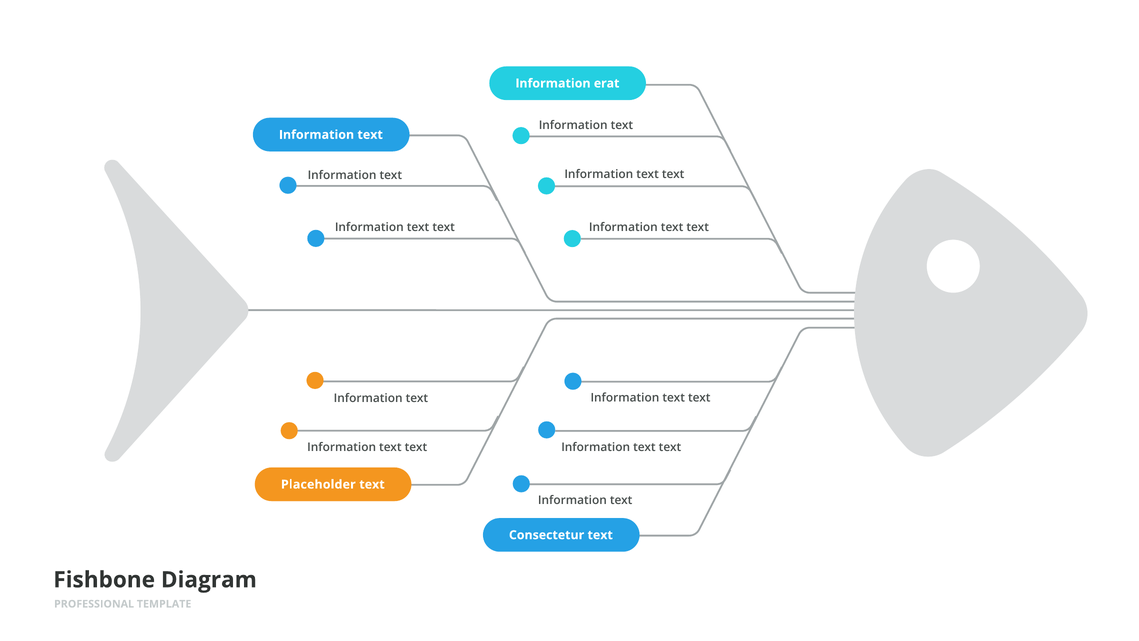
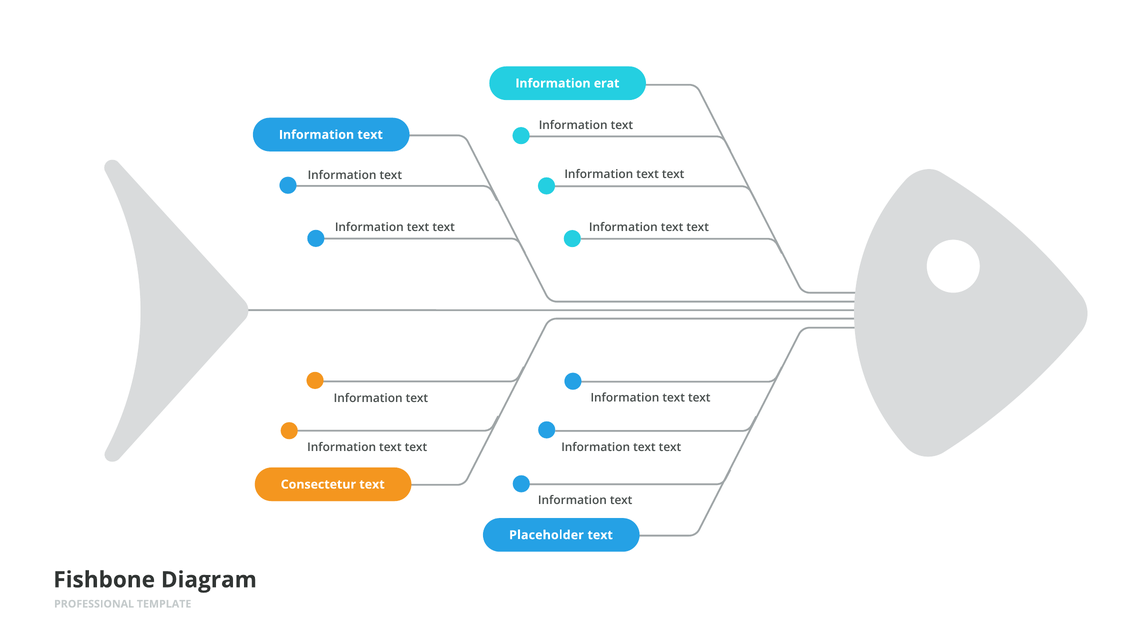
Placeholder: Placeholder -> Consectetur (318, 484)
Consectetur: Consectetur -> Placeholder (546, 535)
